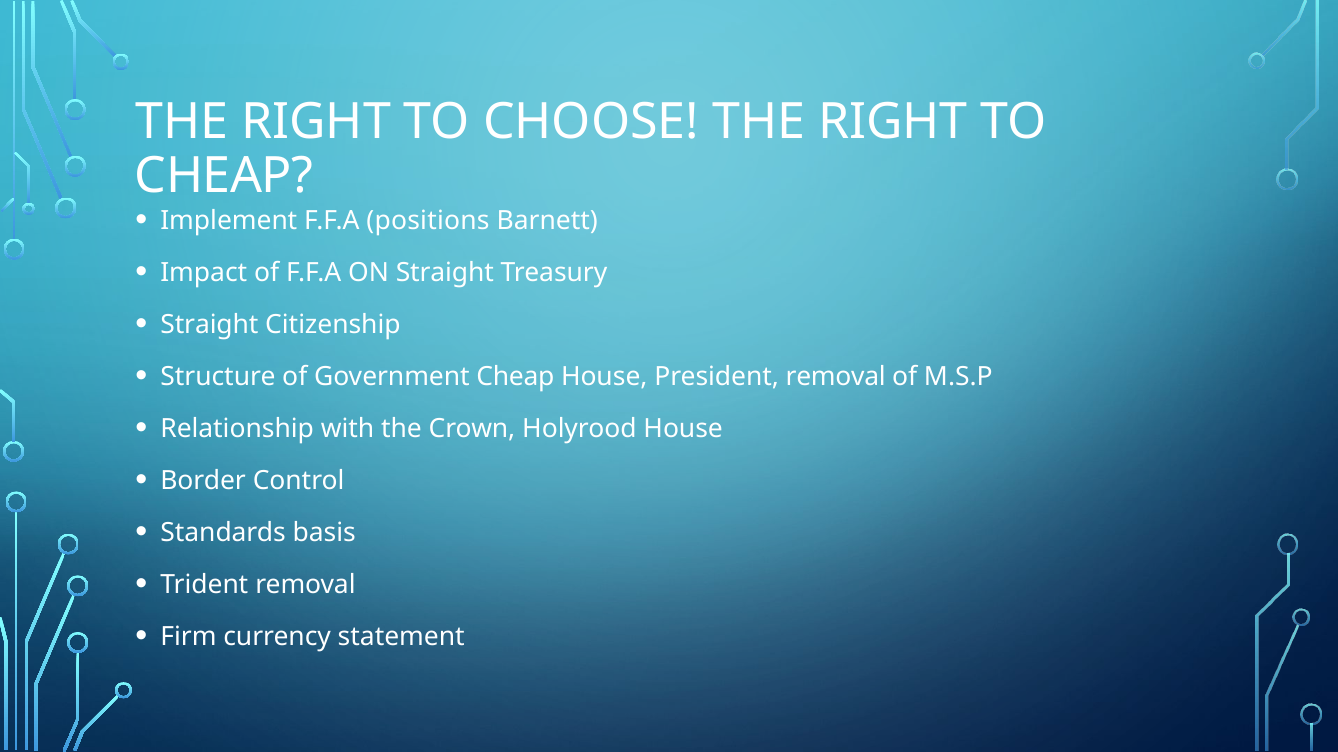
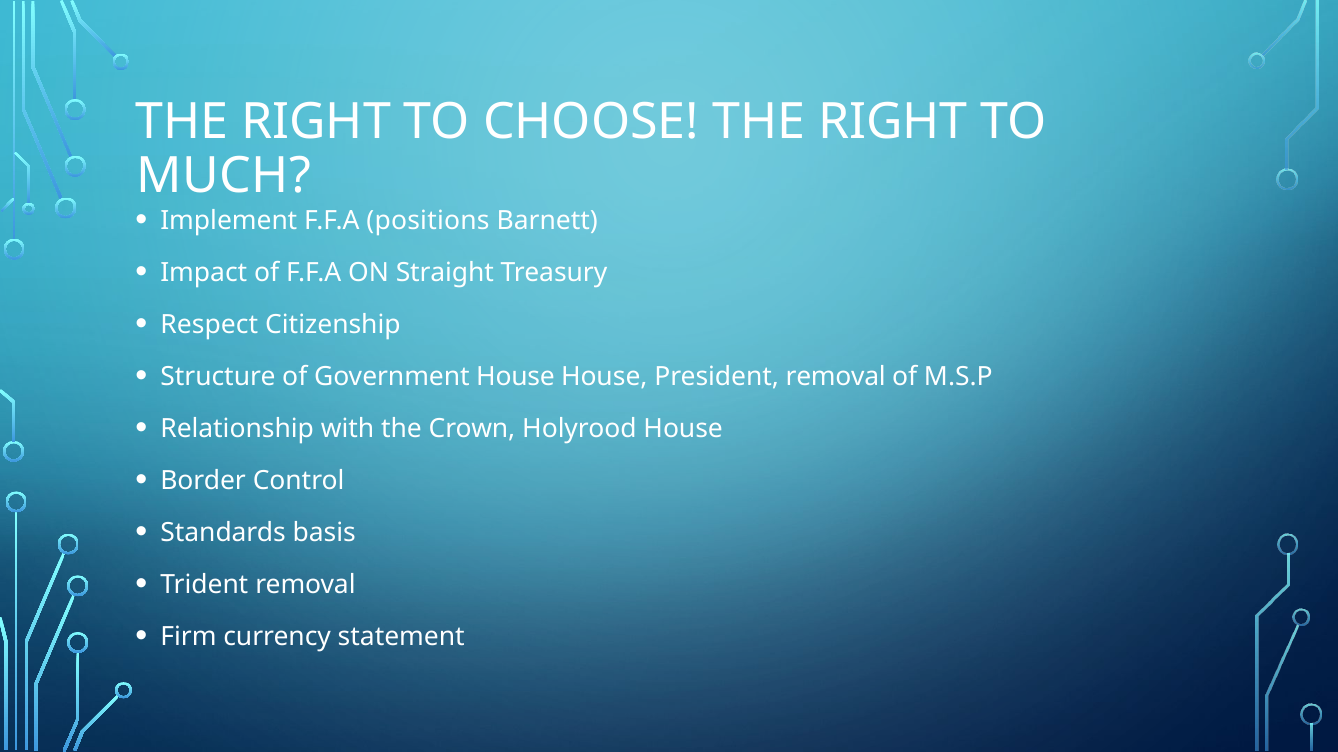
CHEAP: CHEAP -> MUCH (224, 176)
Straight: Straight -> Respect (209, 325)
Government Cheap: Cheap -> House (515, 377)
